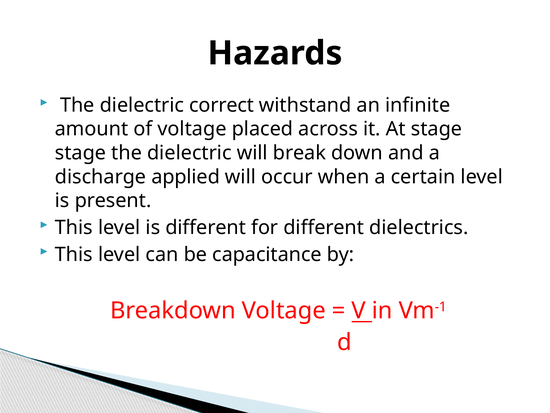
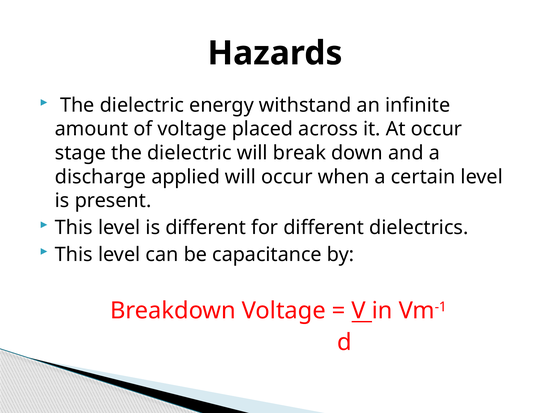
correct: correct -> energy (222, 105)
At stage: stage -> occur (436, 129)
